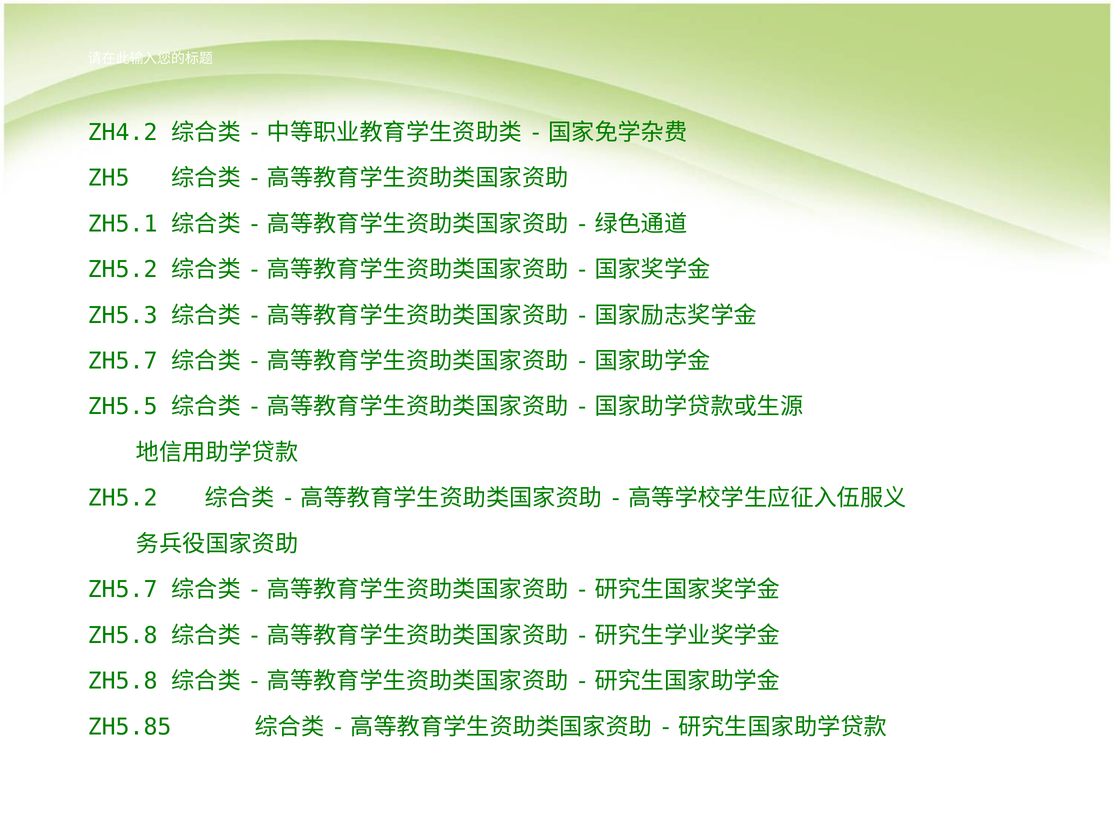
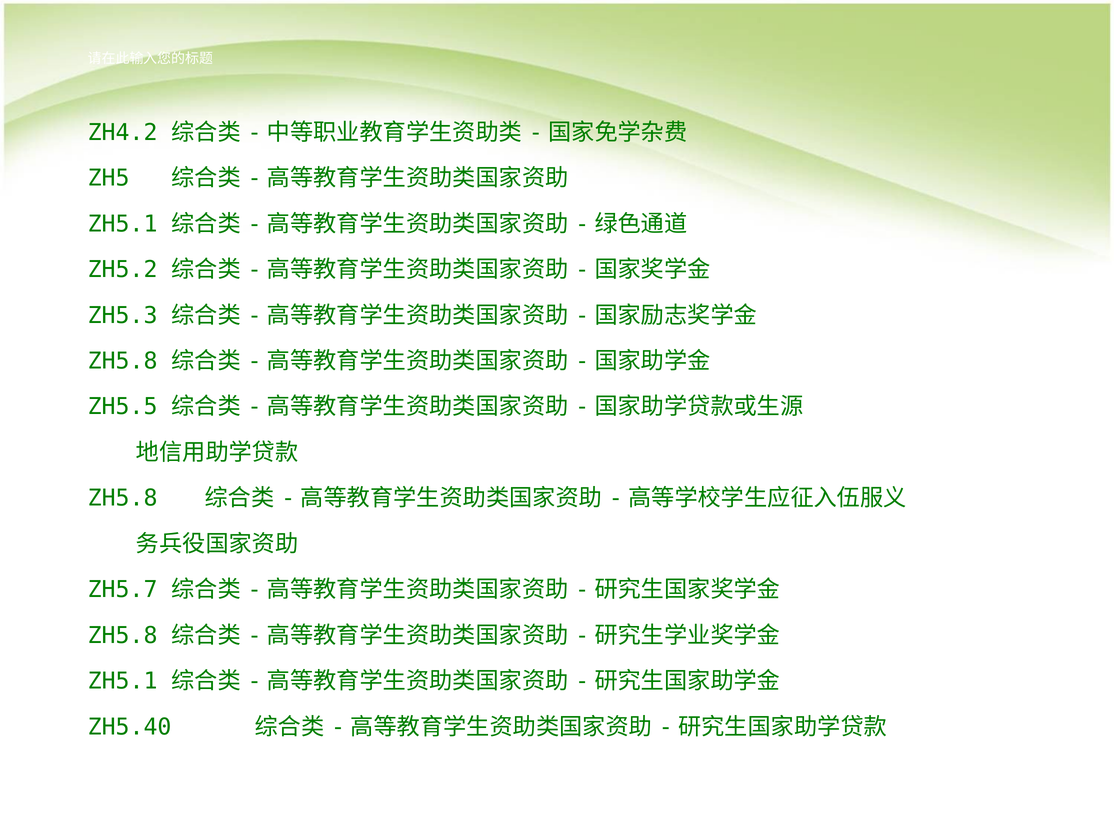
ZH5.7: ZH5.7 -> ZH5.8 (123, 361)
ZH5.2: ZH5.2 -> ZH5.8 (123, 498)
ZH5.8: ZH5.8 -> ZH5.1 (123, 681)
ZH5.85: ZH5.85 -> ZH5.40 (130, 726)
